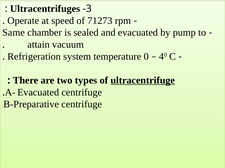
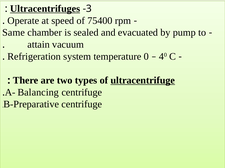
Ultracentrifuges underline: none -> present (45, 9)
71273: 71273 -> 75400 (100, 21)
A- Evacuated: Evacuated -> Balancing (38, 93)
